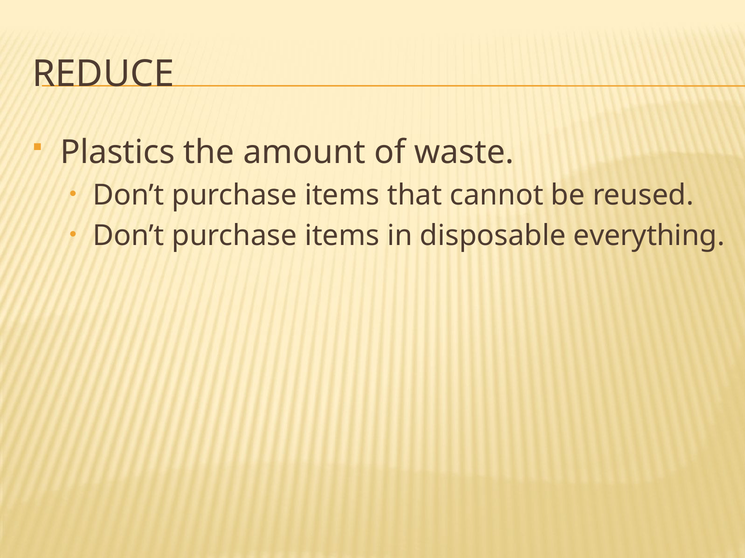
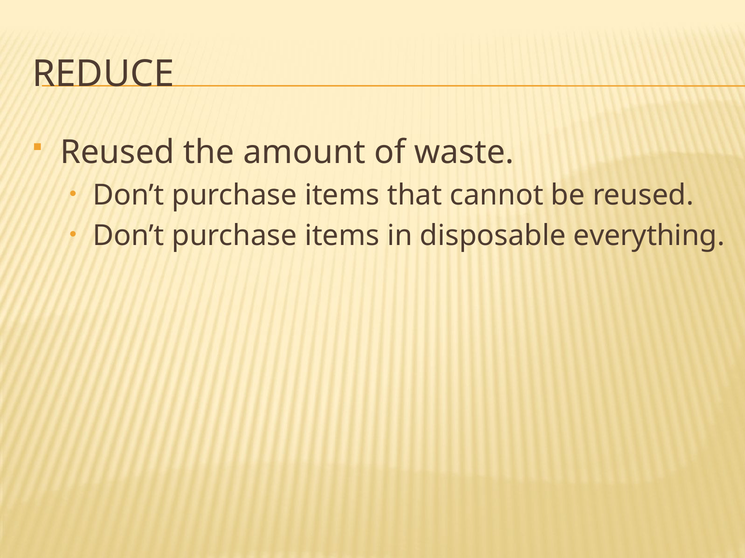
Plastics: Plastics -> Reused (117, 152)
